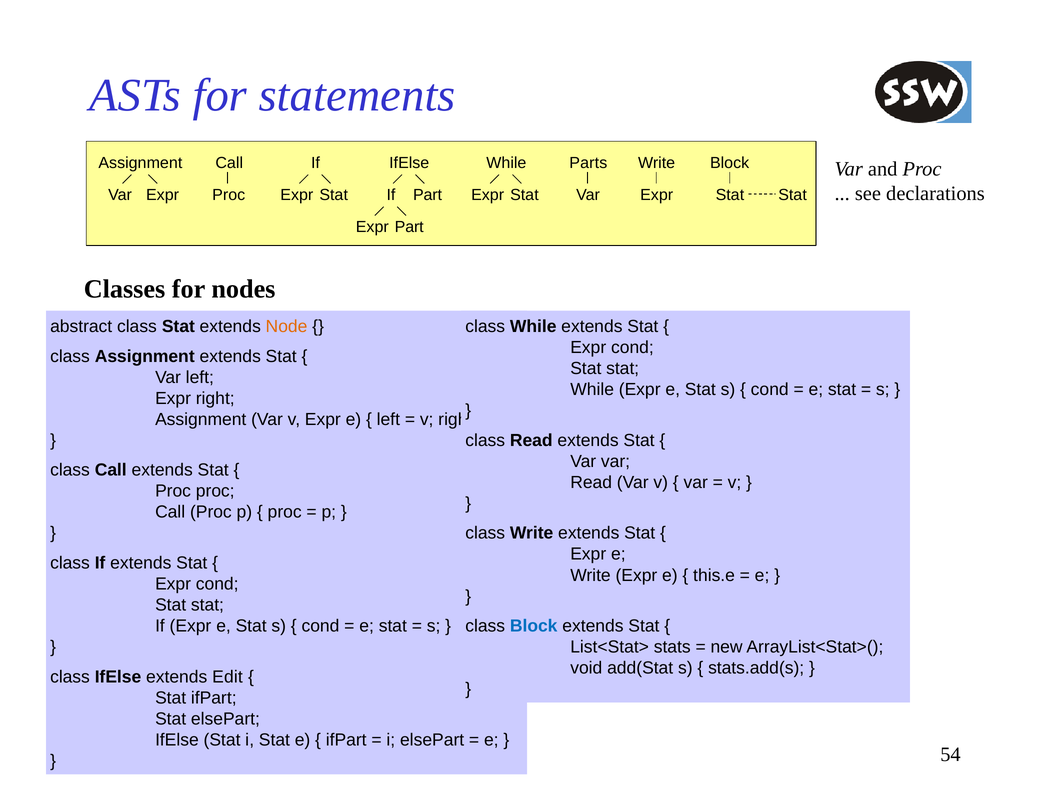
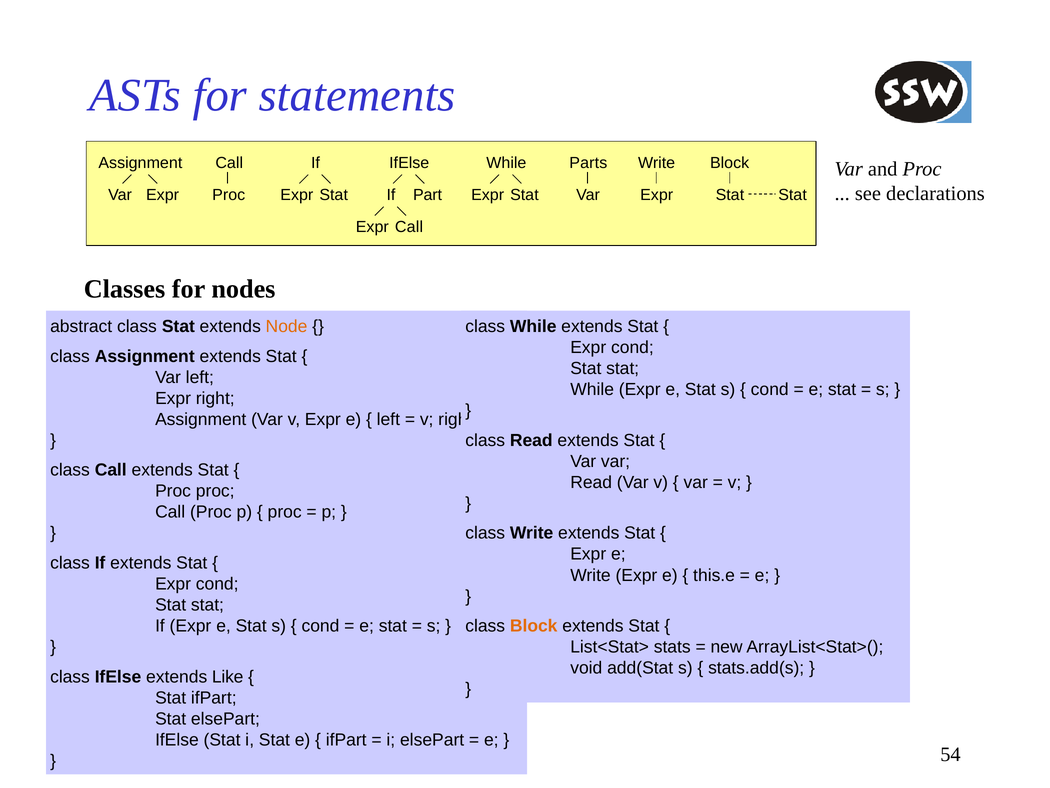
Part: Part -> Call (409, 227)
Block colour: blue -> orange (534, 626)
Edit: Edit -> Like (228, 676)
